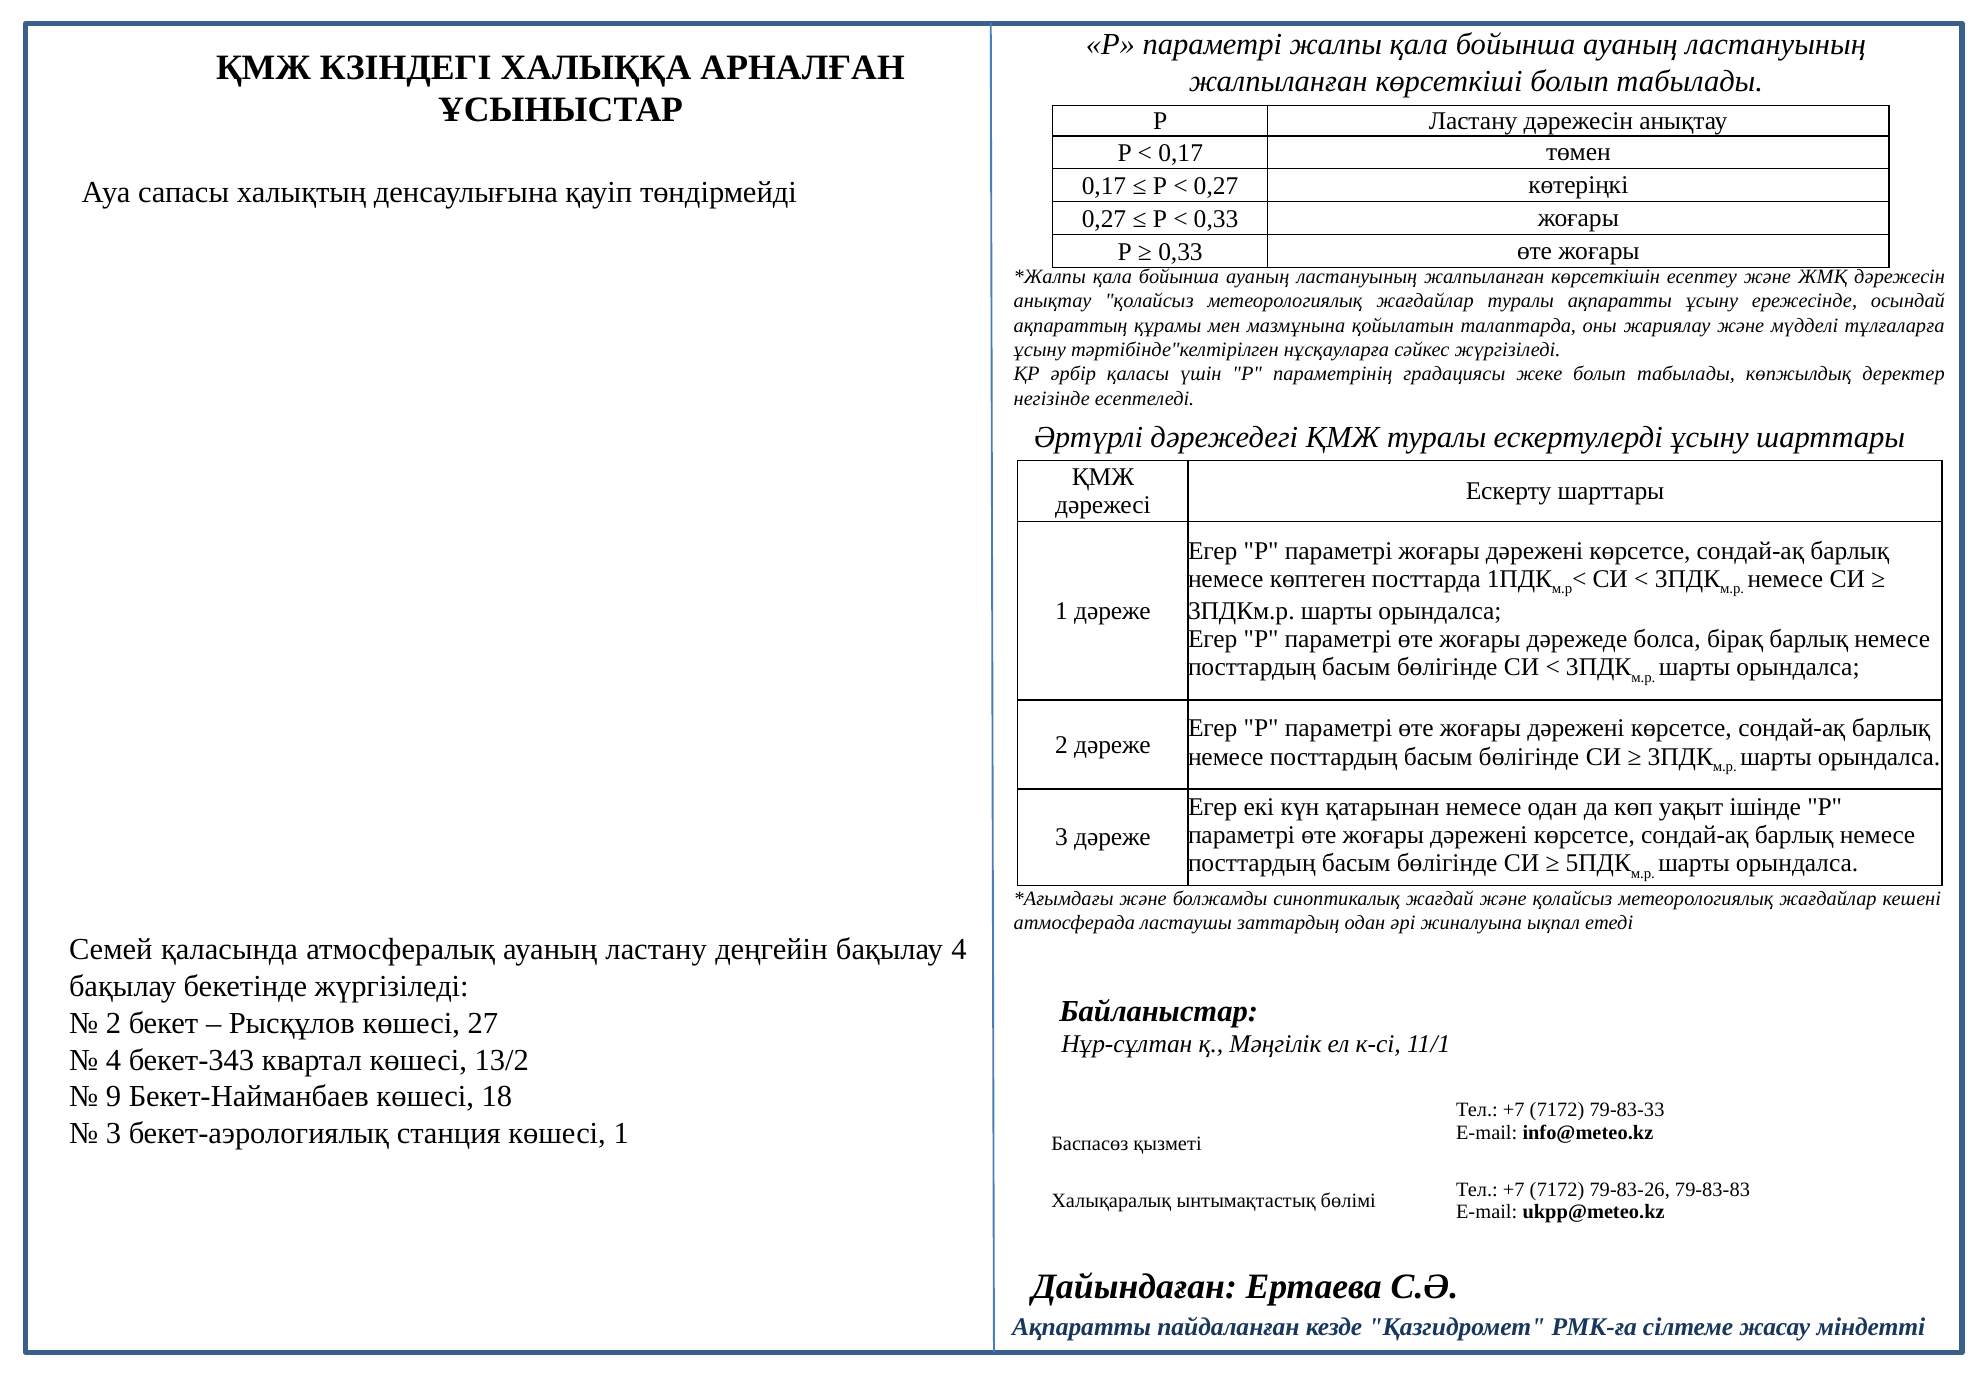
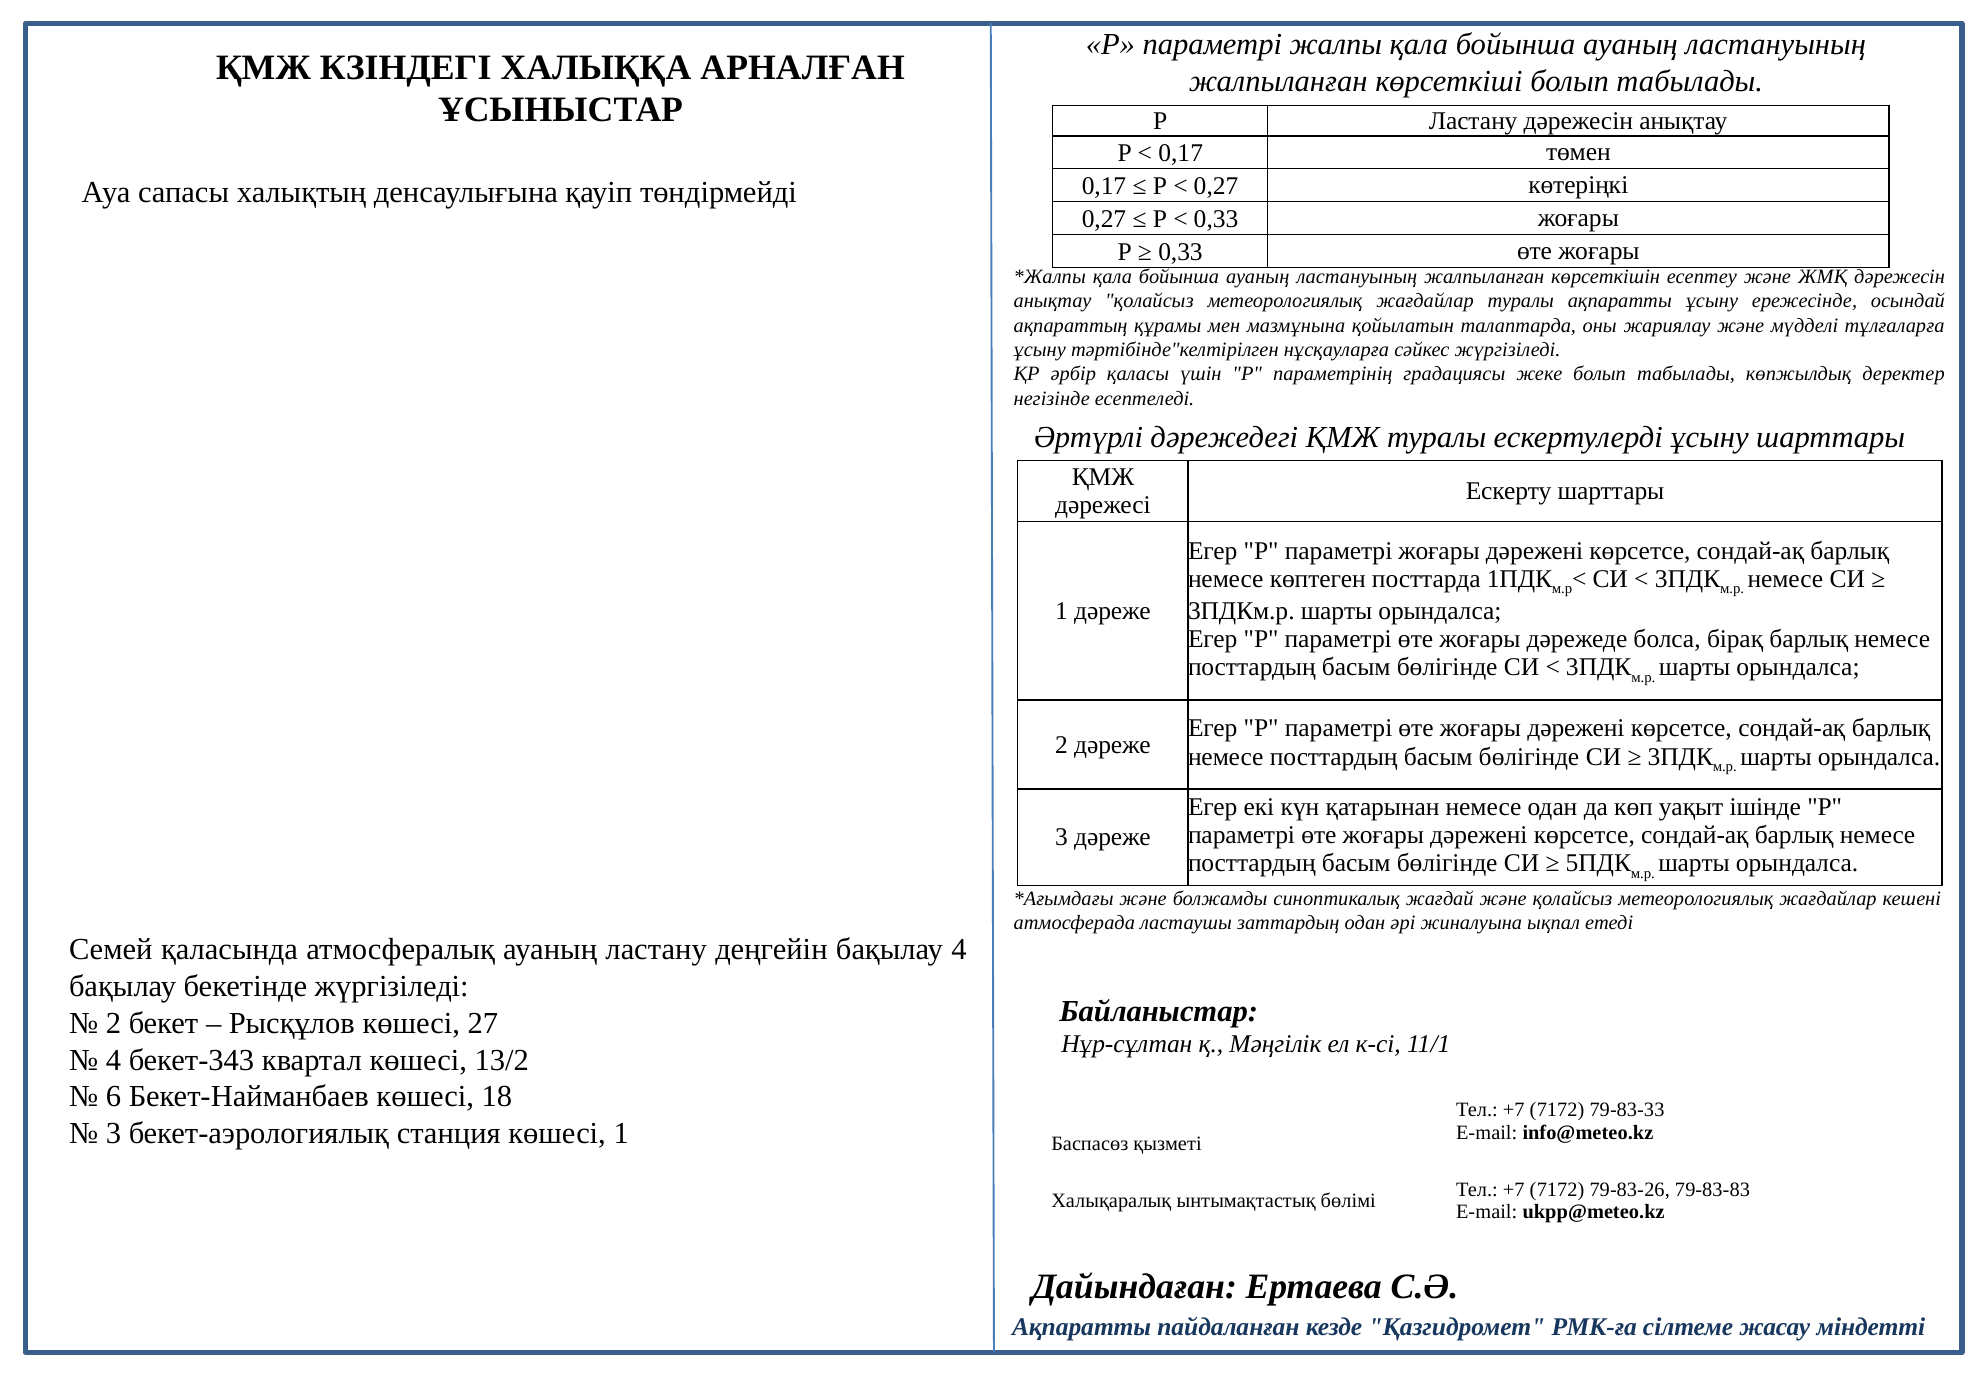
9: 9 -> 6 (113, 1097)
